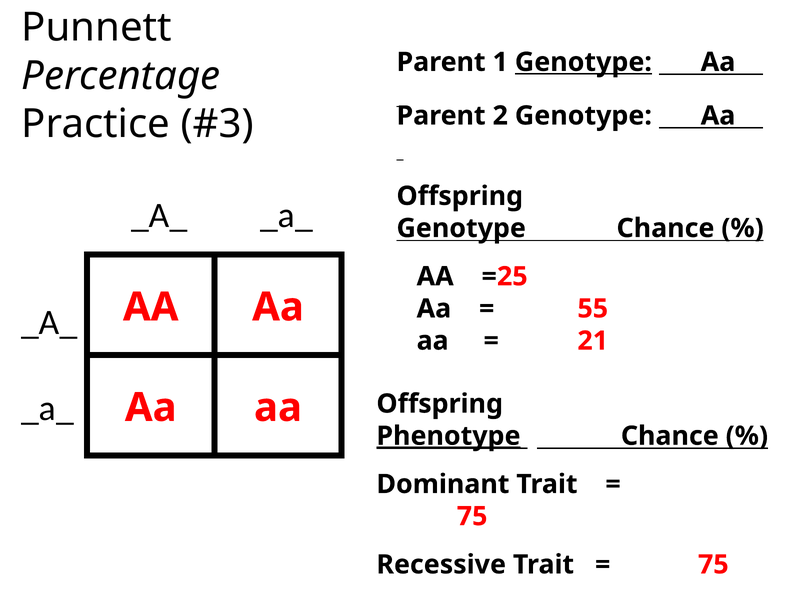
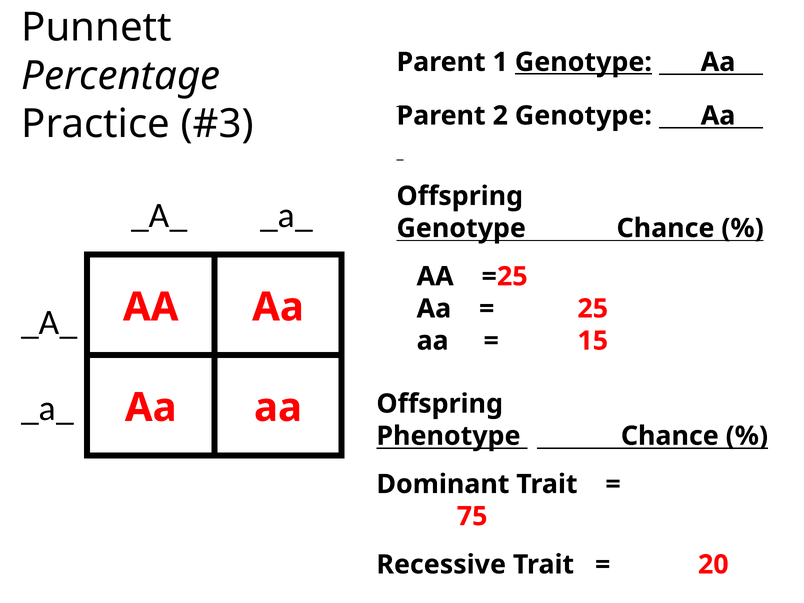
55: 55 -> 25 (593, 309)
21: 21 -> 15 (593, 341)
Phenotype underline: present -> none (448, 436)
75: 75 -> 20 (713, 565)
